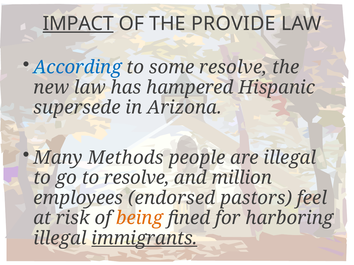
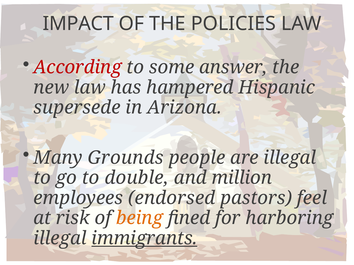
IMPACT underline: present -> none (78, 24)
PROVIDE: PROVIDE -> POLICIES (233, 24)
According colour: blue -> red (78, 67)
some resolve: resolve -> answer (233, 67)
Methods: Methods -> Grounds (126, 158)
to resolve: resolve -> double (137, 178)
